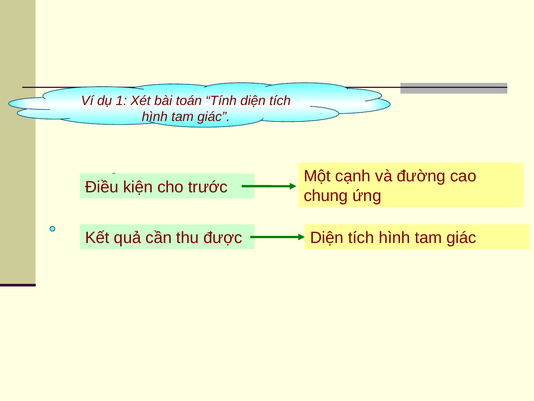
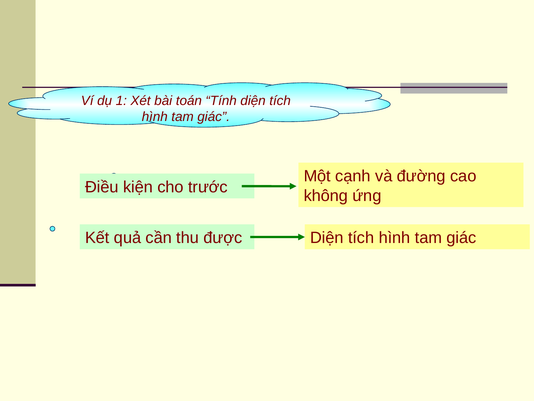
chung: chung -> không (326, 196)
